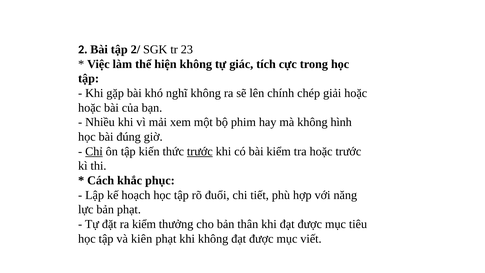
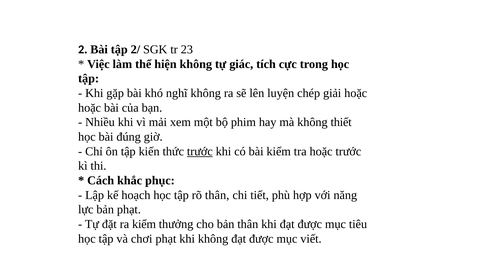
chính: chính -> luyện (281, 93)
hình: hình -> thiết (341, 122)
Chỉ underline: present -> none (94, 151)
rõ đuổi: đuổi -> thân (217, 195)
kiên: kiên -> chơi (142, 239)
